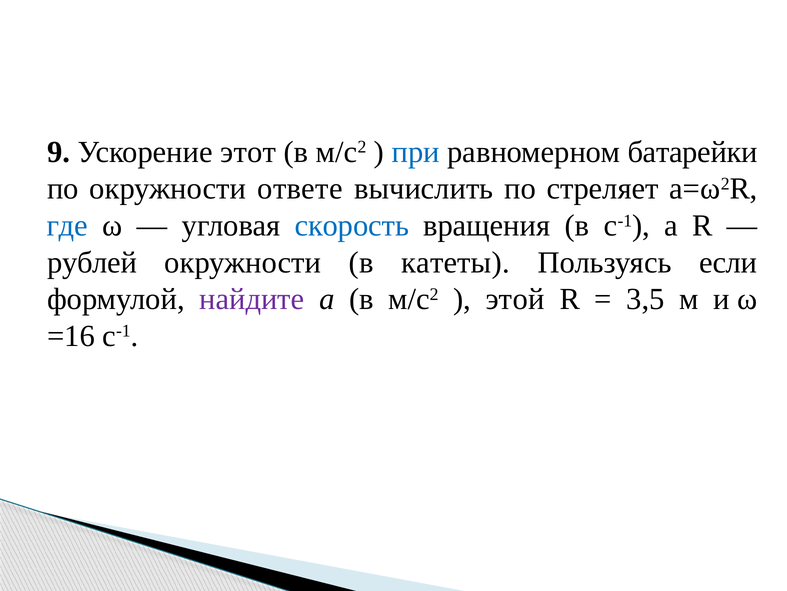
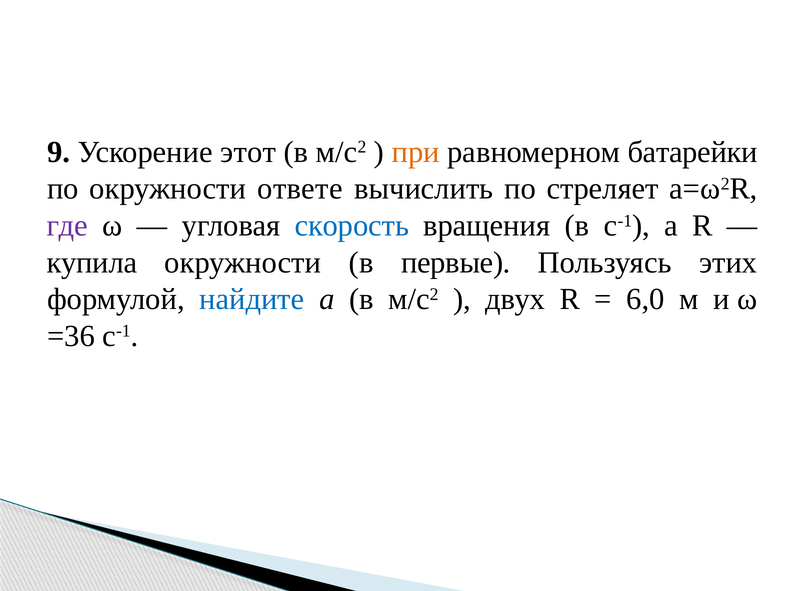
при colour: blue -> orange (416, 152)
где colour: blue -> purple (67, 225)
рублей: рублей -> купила (92, 262)
катеты: катеты -> первые (456, 262)
если: если -> этих (728, 262)
найдите colour: purple -> blue (252, 299)
этой: этой -> двух (515, 299)
3,5: 3,5 -> 6,0 (645, 299)
=16: =16 -> =36 (71, 336)
